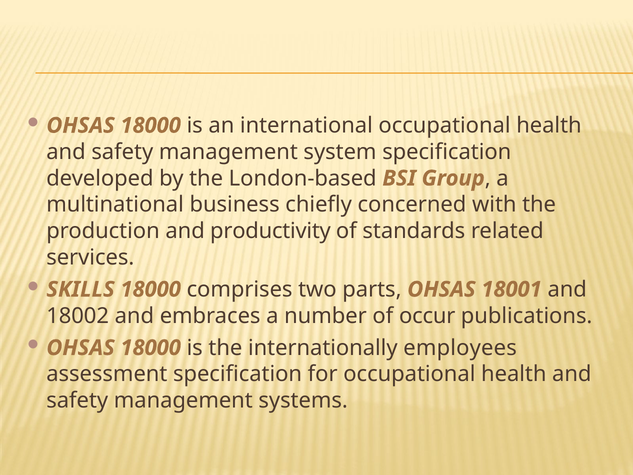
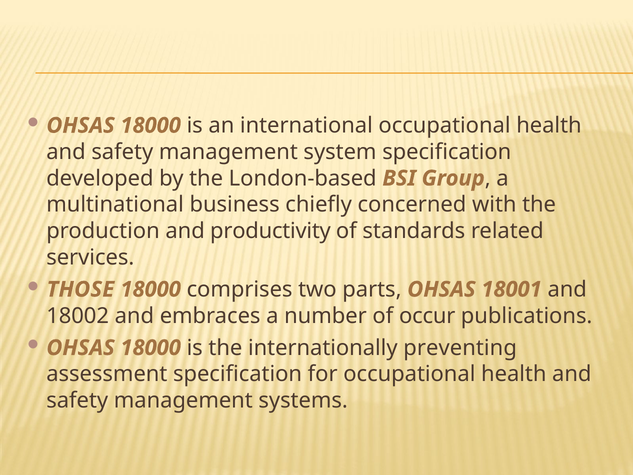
SKILLS: SKILLS -> THOSE (80, 289)
employees: employees -> preventing (460, 348)
